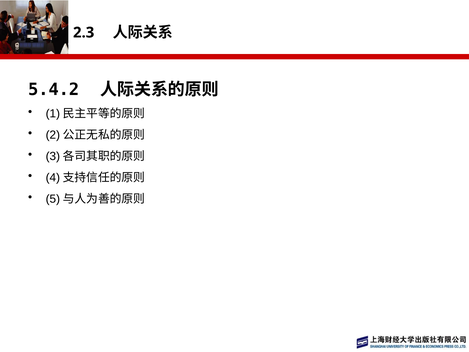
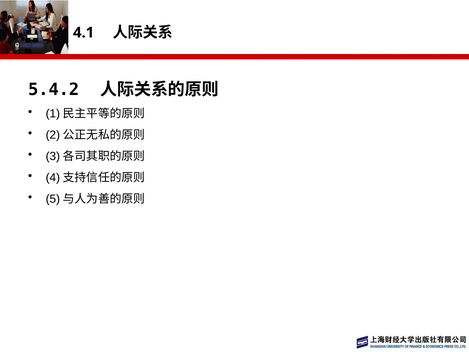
2.3: 2.3 -> 4.1 (84, 33)
